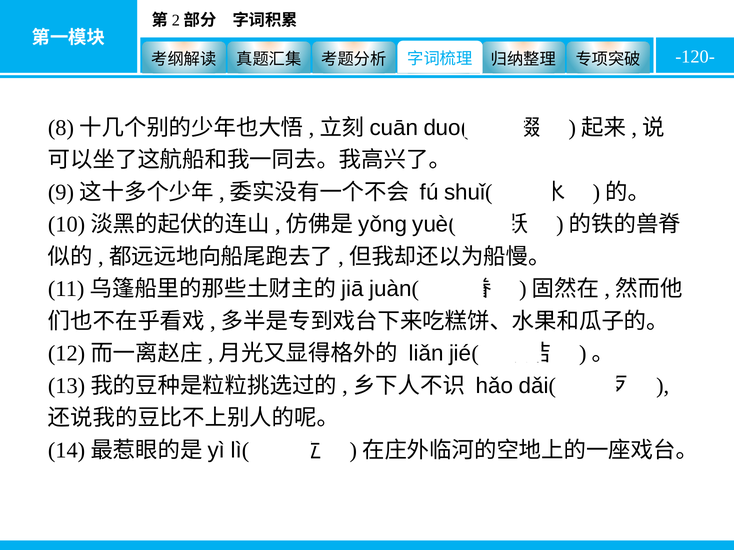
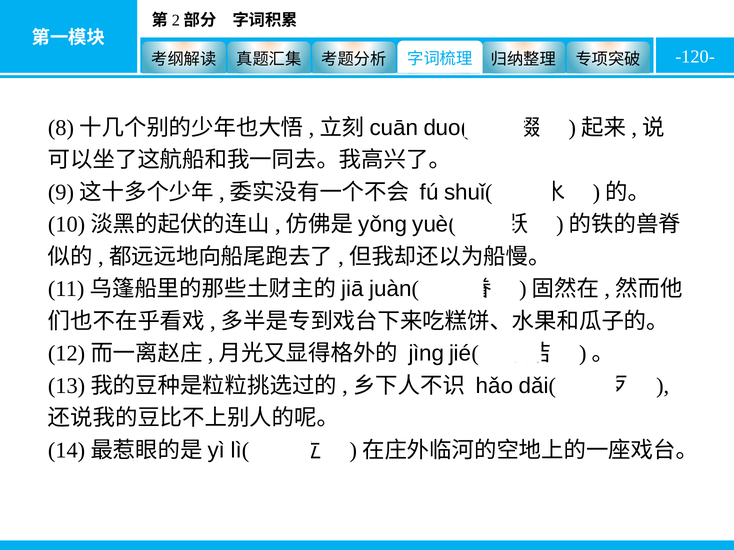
liǎn: liǎn -> jìng (426, 354)
